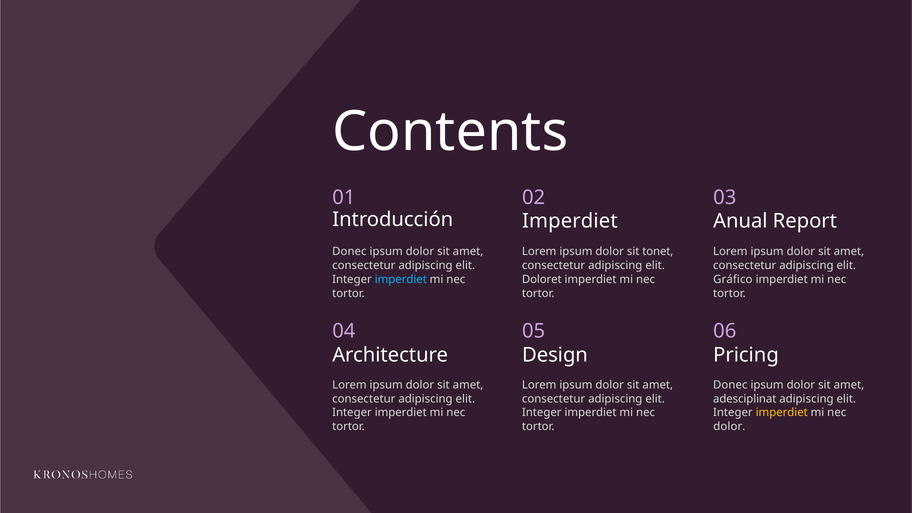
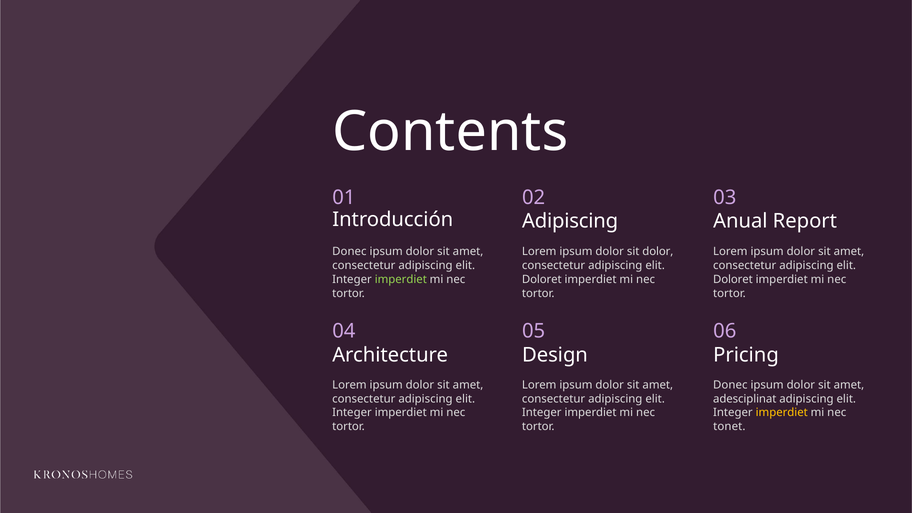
Imperdiet: Imperdiet -> Adipiscing (570, 221)
sit tonet: tonet -> dolor (658, 252)
imperdiet colour: light blue -> light green (401, 280)
Gráfico: Gráfico -> Doloret (733, 280)
dolor: dolor -> tonet (729, 427)
